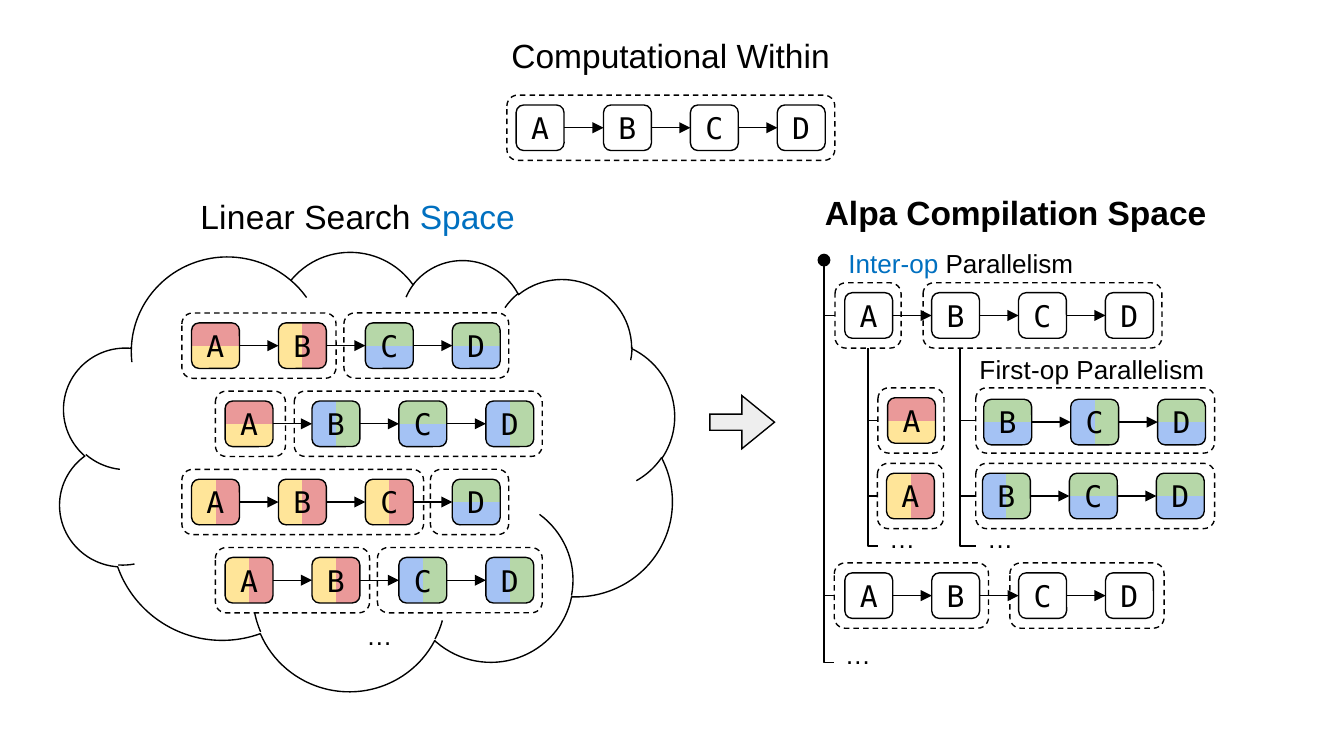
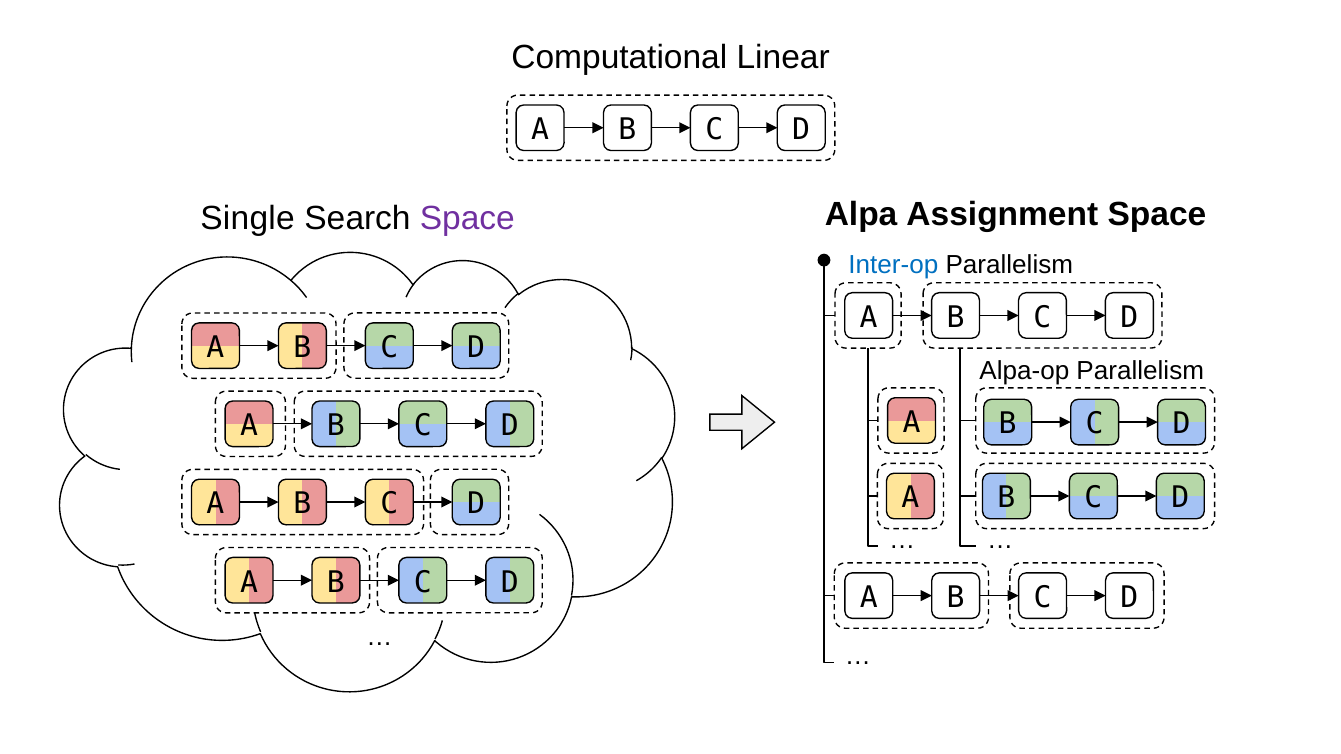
Within: Within -> Linear (783, 57)
Linear: Linear -> Single (248, 218)
Space colour: blue -> purple (467, 218)
Compilation: Compilation -> Assignment (1002, 215)
First-op: First-op -> Alpa-op (1024, 371)
